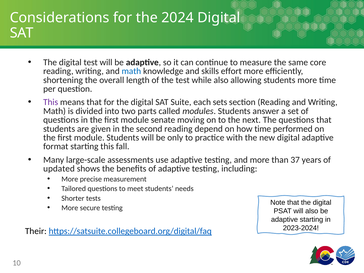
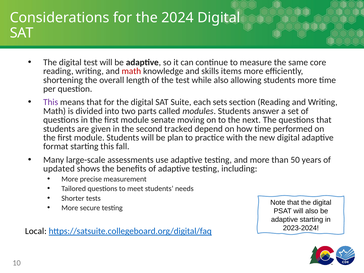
math colour: blue -> red (131, 71)
effort: effort -> items (231, 71)
second reading: reading -> tracked (178, 129)
only: only -> plan (175, 138)
37: 37 -> 50 (295, 160)
Their: Their -> Local (36, 231)
